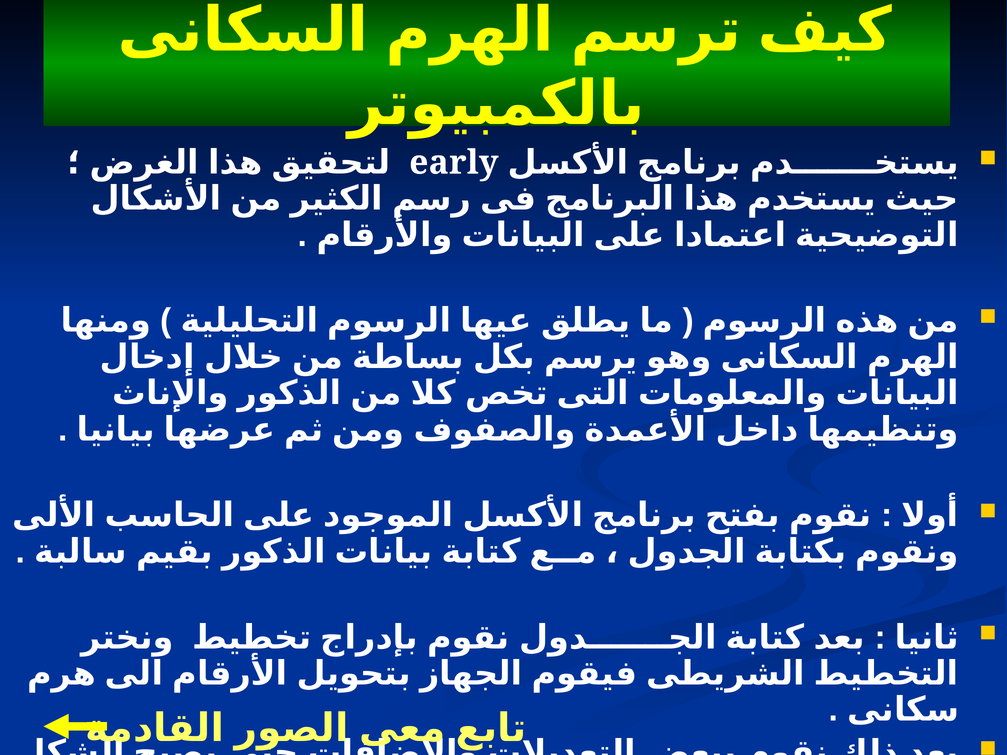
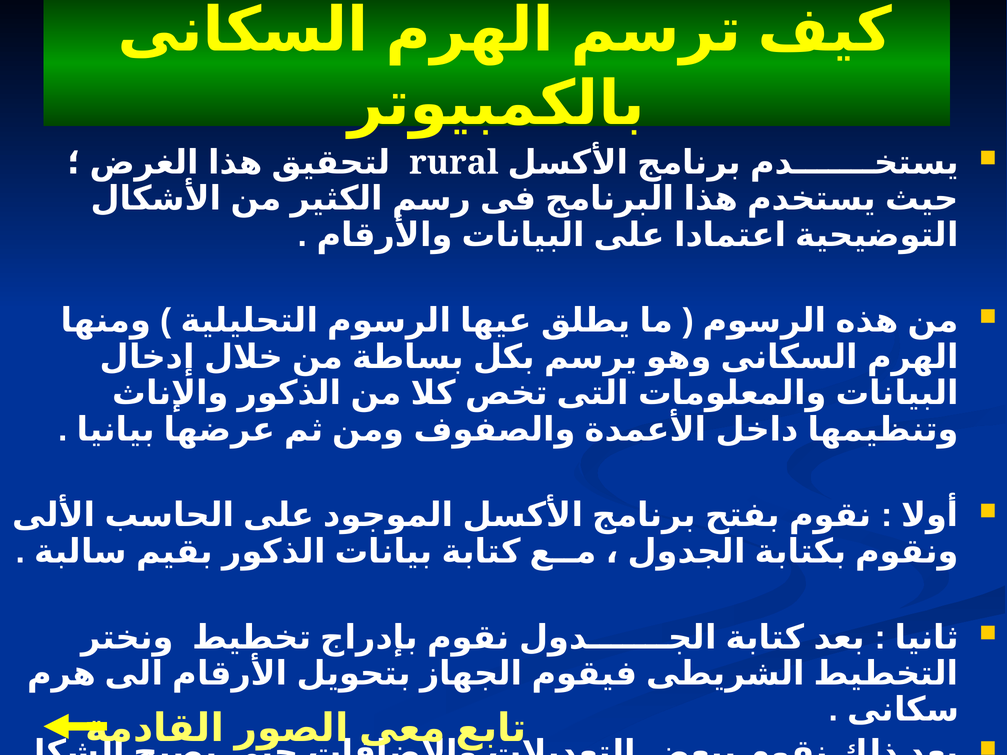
early: early -> rural (454, 163)
